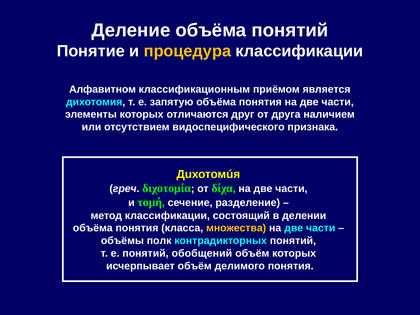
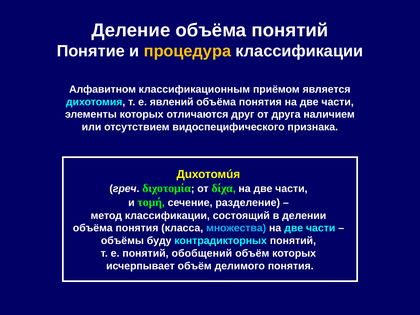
запятую: запятую -> явлений (172, 102)
множества colour: yellow -> light blue (236, 228)
полк: полк -> буду (159, 241)
